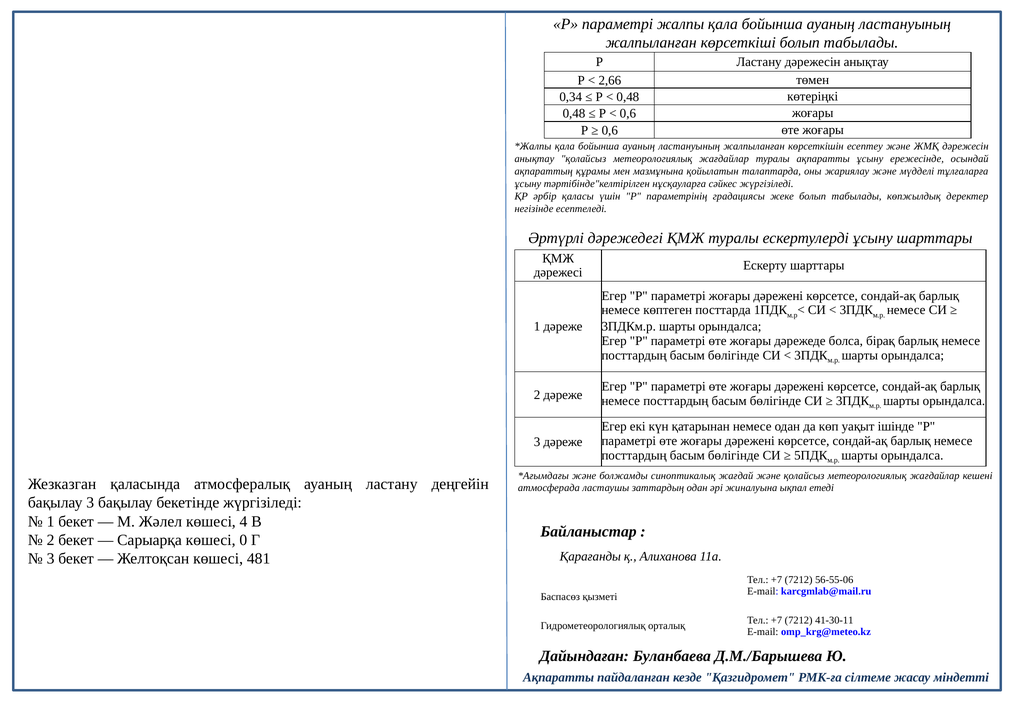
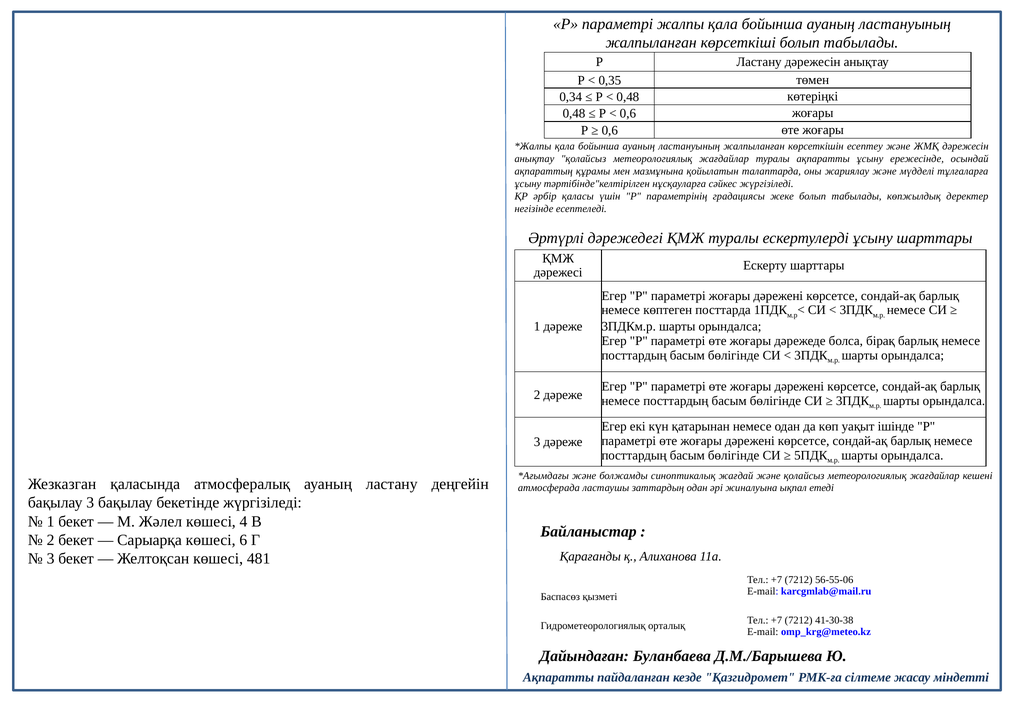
2,66: 2,66 -> 0,35 (610, 80)
0: 0 -> 6 (243, 540)
41-30-11: 41-30-11 -> 41-30-38 (834, 620)
